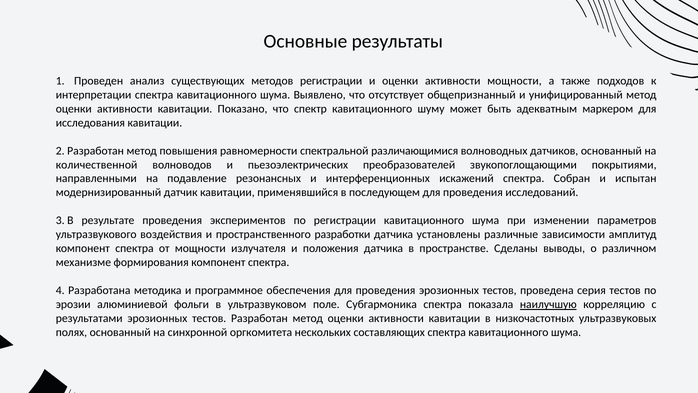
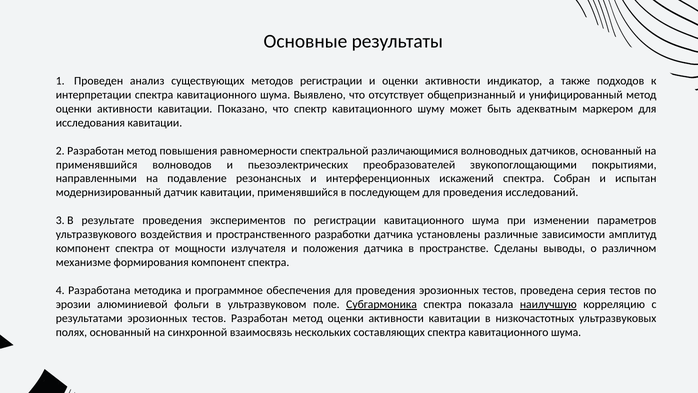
активности мощности: мощности -> индикатор (515, 81)
количественной: количественной -> применявшийся (97, 165)
Субгармоника underline: none -> present (382, 304)
оргкомитета: оргкомитета -> взаимосвязь (261, 332)
